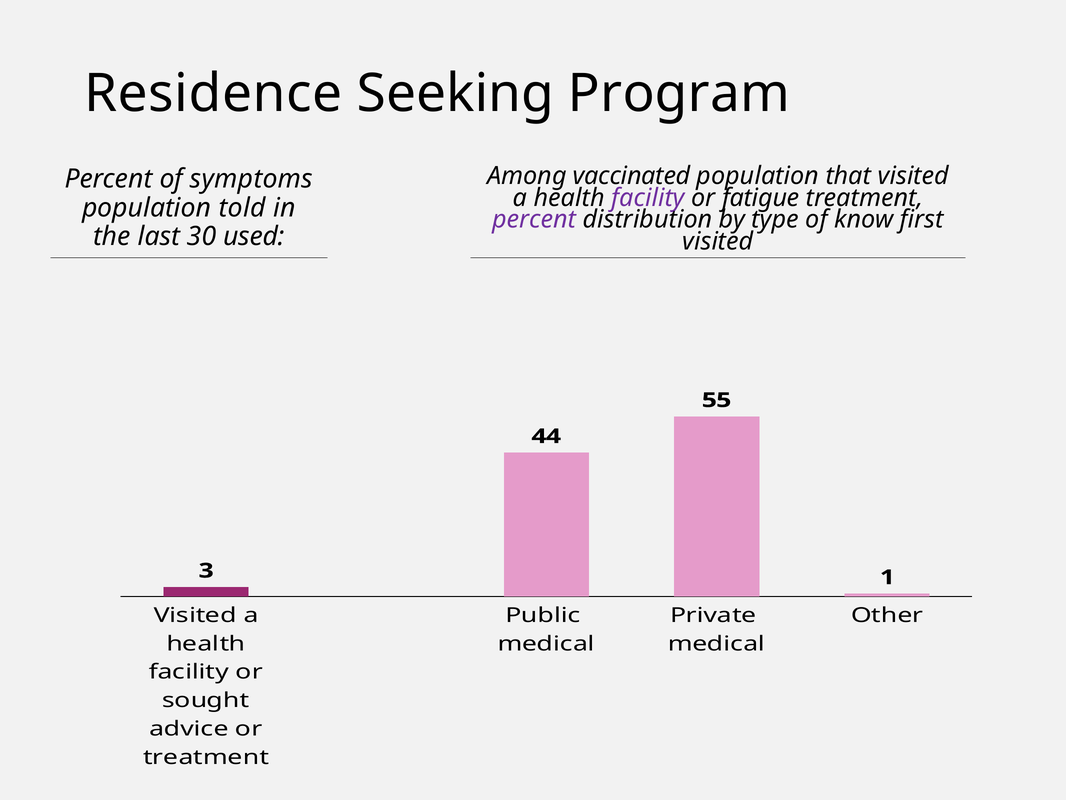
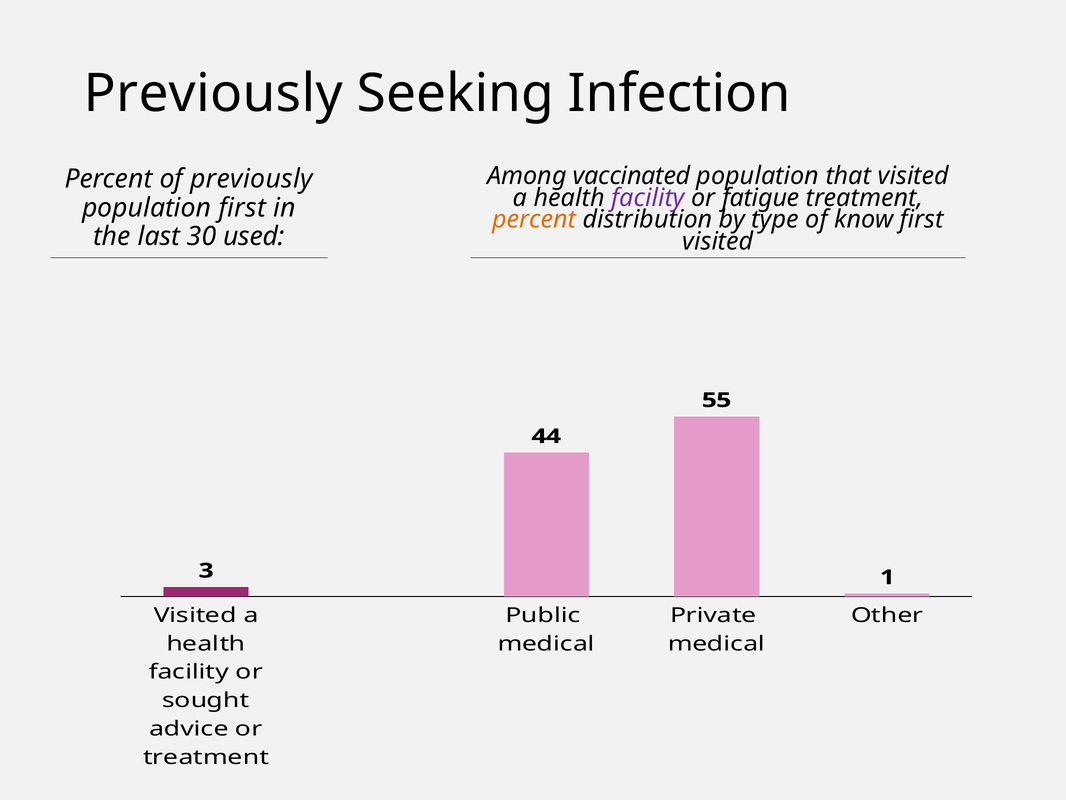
Residence: Residence -> Previously (213, 93)
Program: Program -> Infection (679, 93)
of symptoms: symptoms -> previously (251, 179)
population told: told -> first (242, 208)
percent colour: purple -> orange (534, 220)
